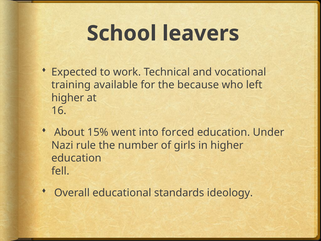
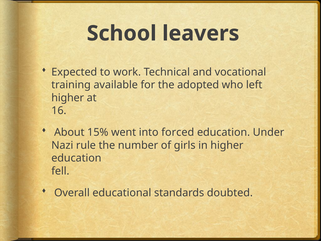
because: because -> adopted (198, 85)
ideology: ideology -> doubted (230, 193)
